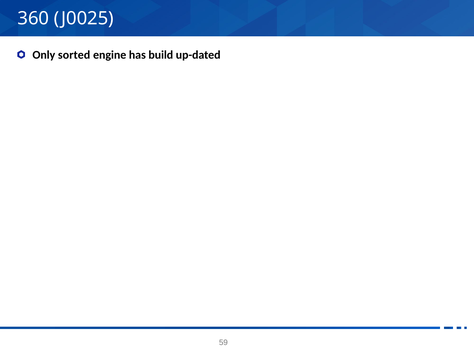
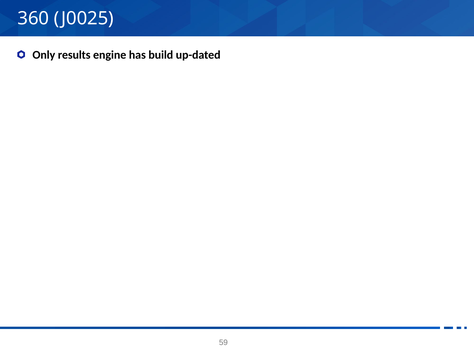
sorted: sorted -> results (74, 55)
